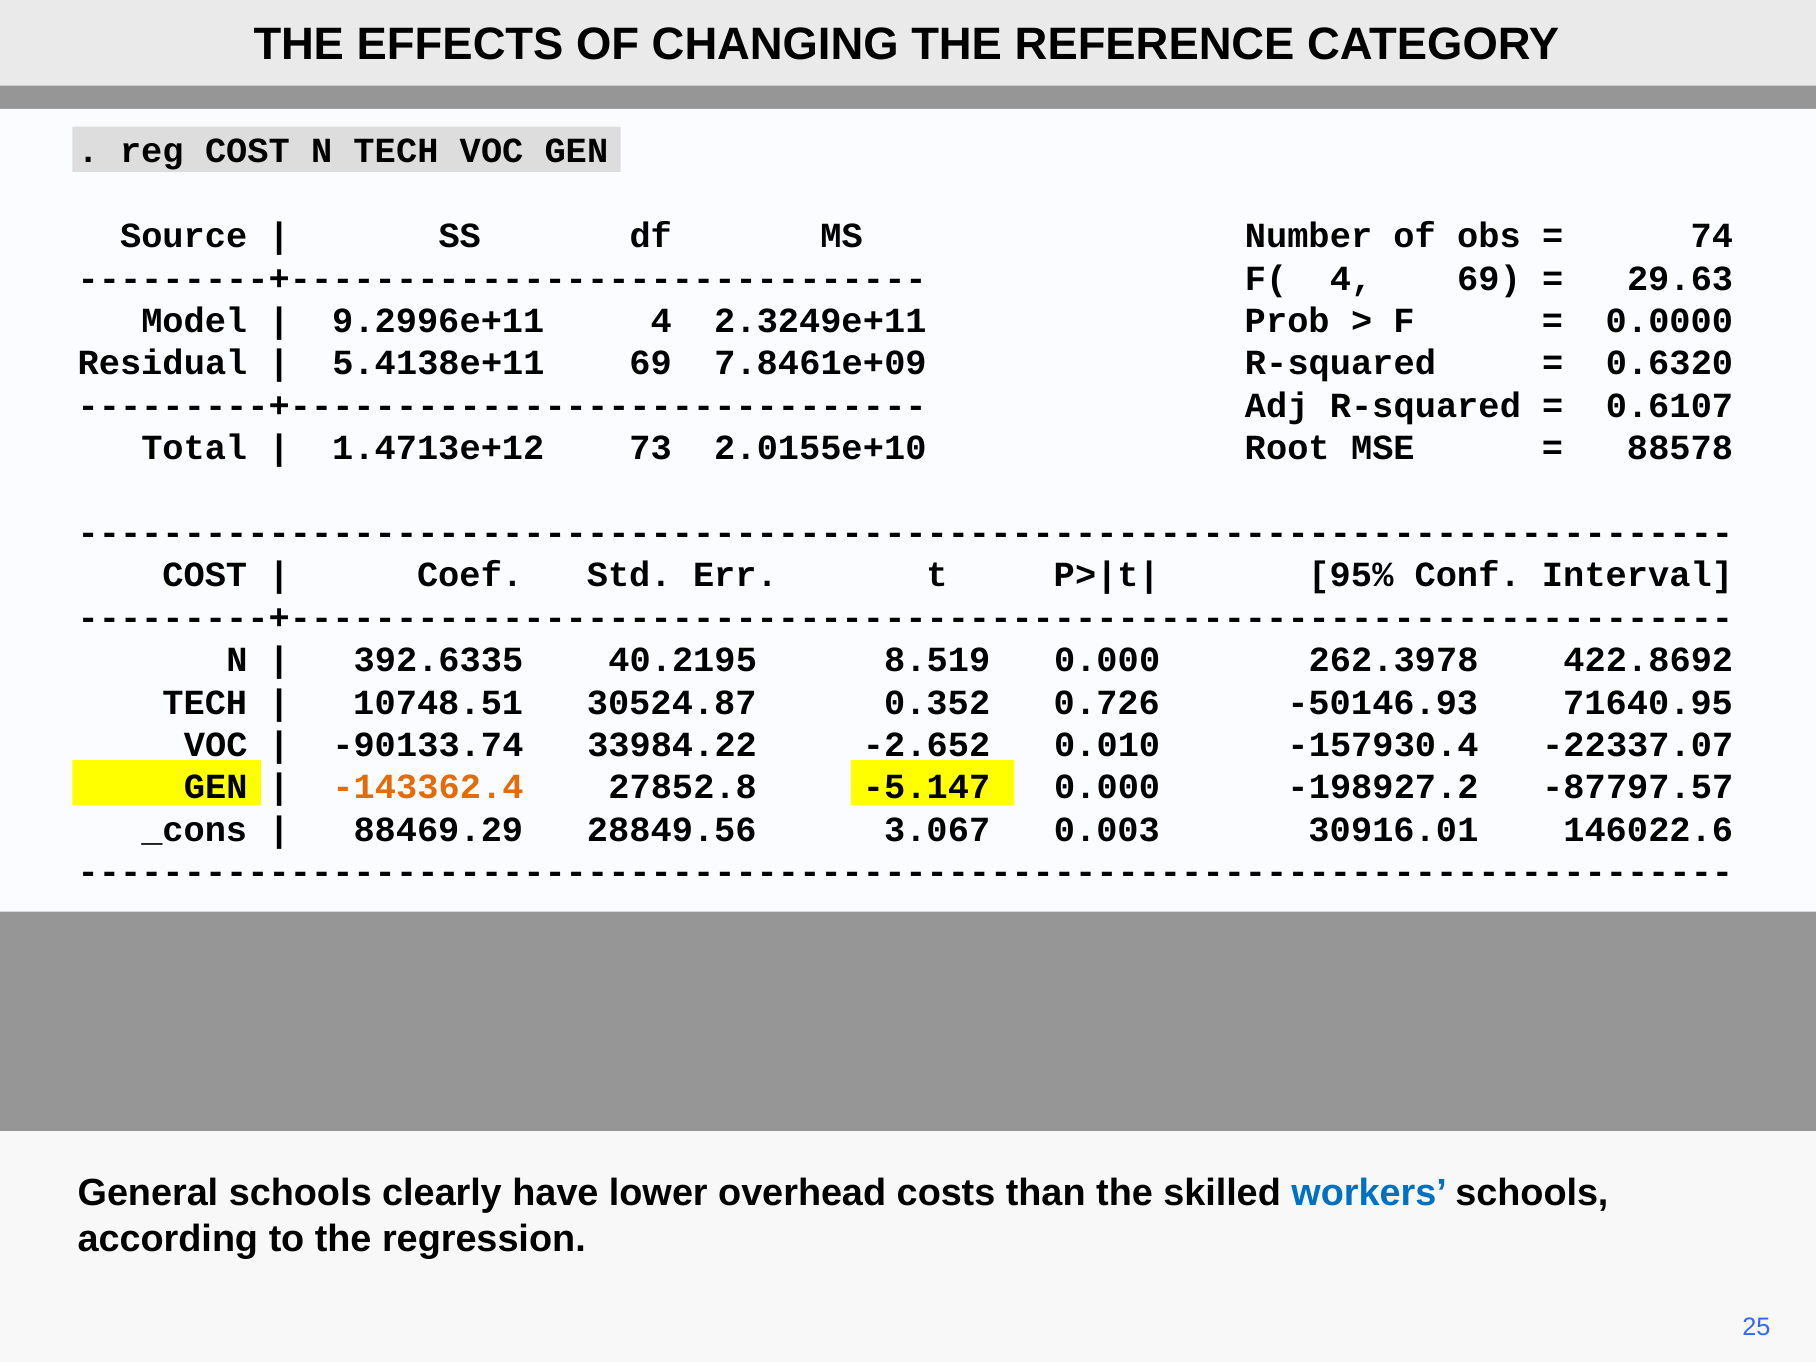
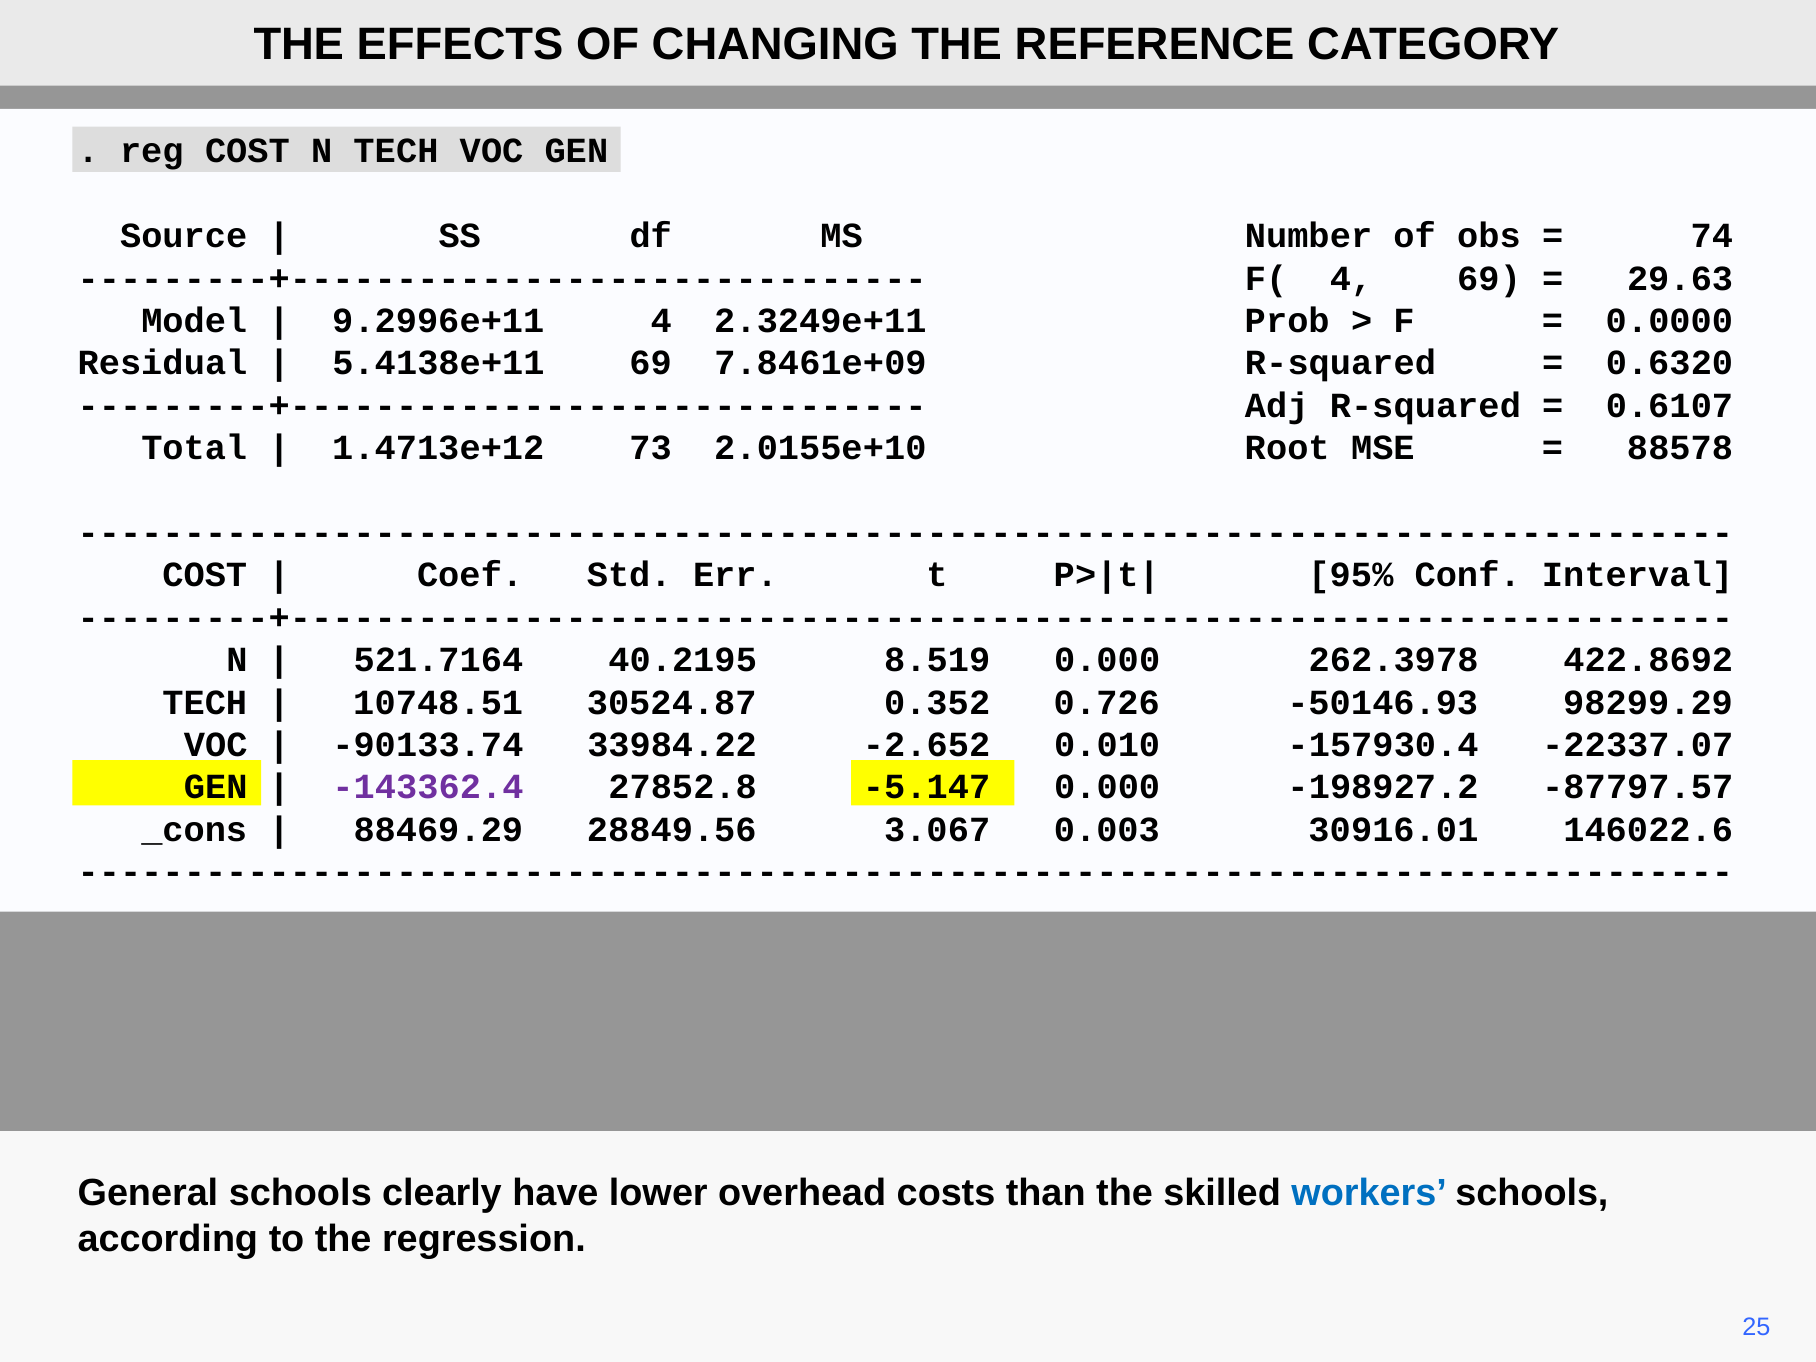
392.6335: 392.6335 -> 521.7164 (438, 660)
71640.95: 71640.95 -> 98299.29 (1648, 702)
-143362.4 colour: orange -> purple (428, 787)
